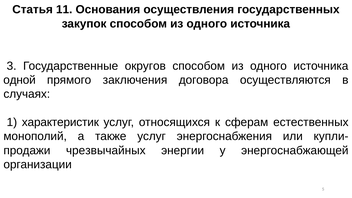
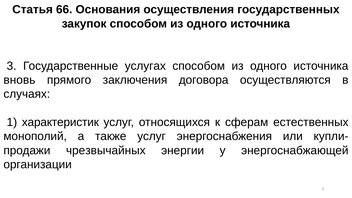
11: 11 -> 66 (64, 10)
округов: округов -> услугах (145, 66)
одной: одной -> вновь (19, 80)
